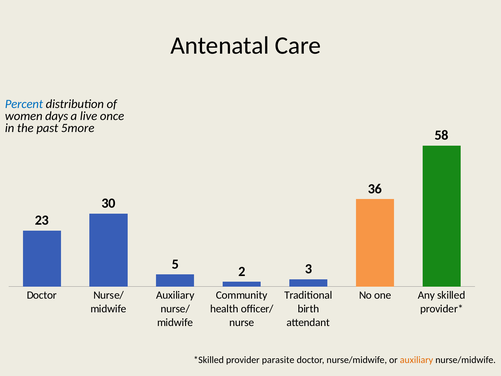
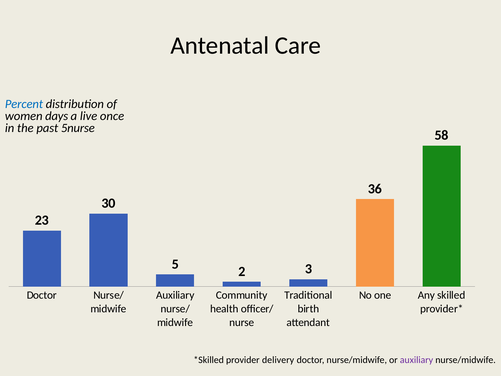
5more: 5more -> 5nurse (78, 128)
parasite: parasite -> delivery (278, 360)
auxiliary colour: orange -> purple (417, 360)
